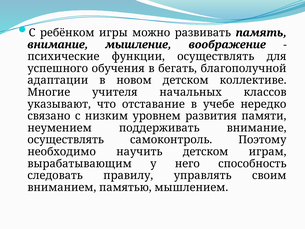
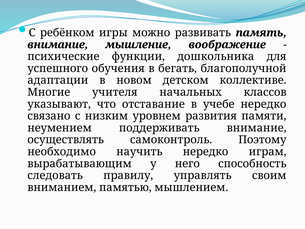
функции осуществлять: осуществлять -> дошкольника (216, 56)
научить детском: детском -> нередко (206, 152)
